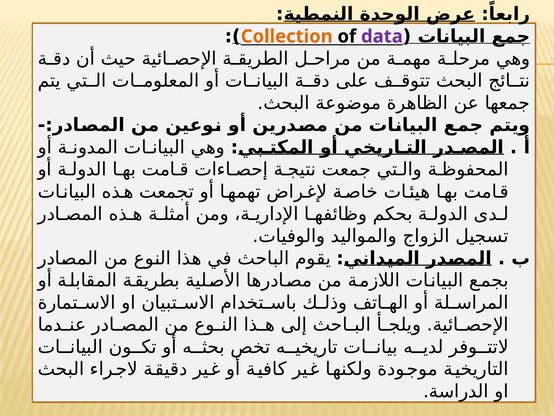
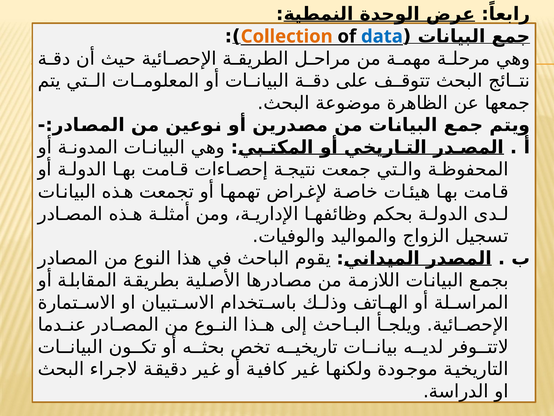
data colour: purple -> blue (382, 36)
